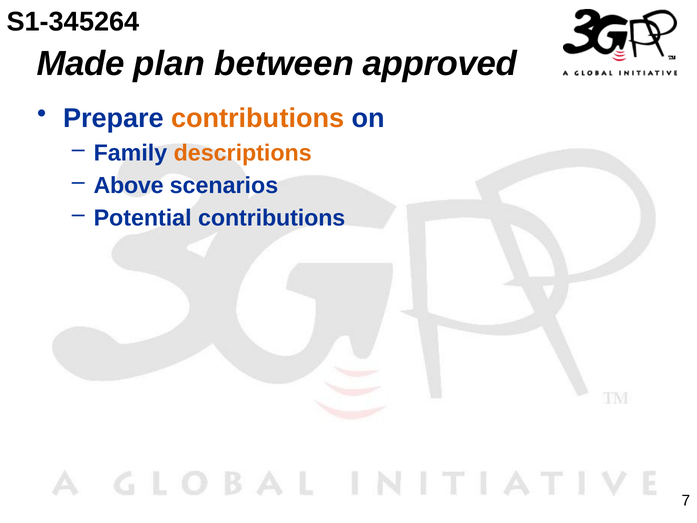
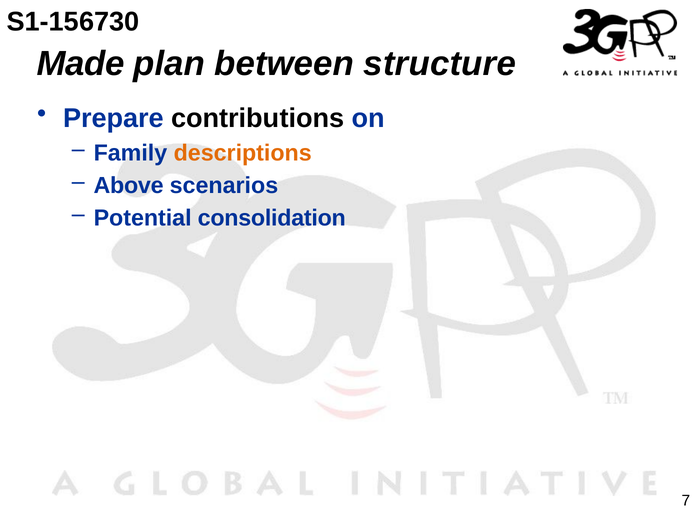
S1-345264: S1-345264 -> S1-156730 (73, 22)
approved: approved -> structure (440, 64)
contributions colour: orange -> black (258, 118)
Potential contributions: contributions -> consolidation (272, 218)
